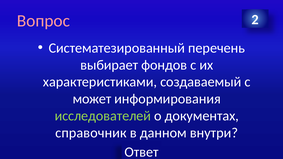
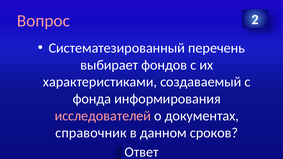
может: может -> фонда (92, 99)
исследователей colour: light green -> pink (103, 116)
внутри: внутри -> сроков (214, 133)
